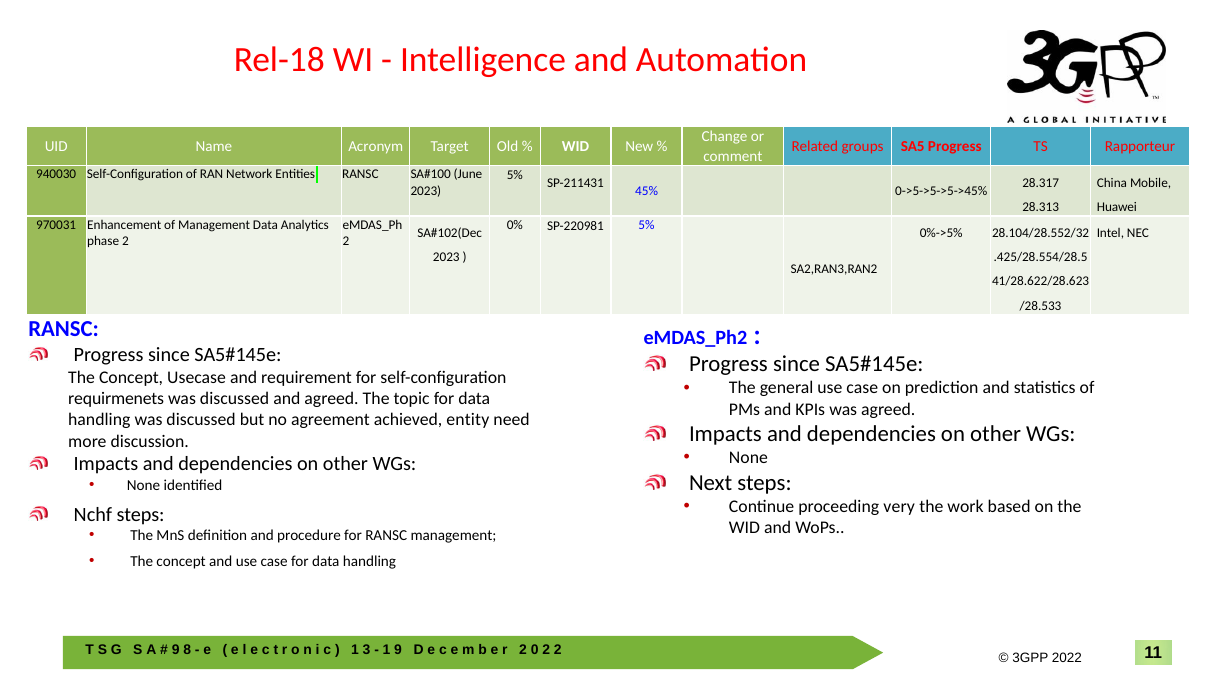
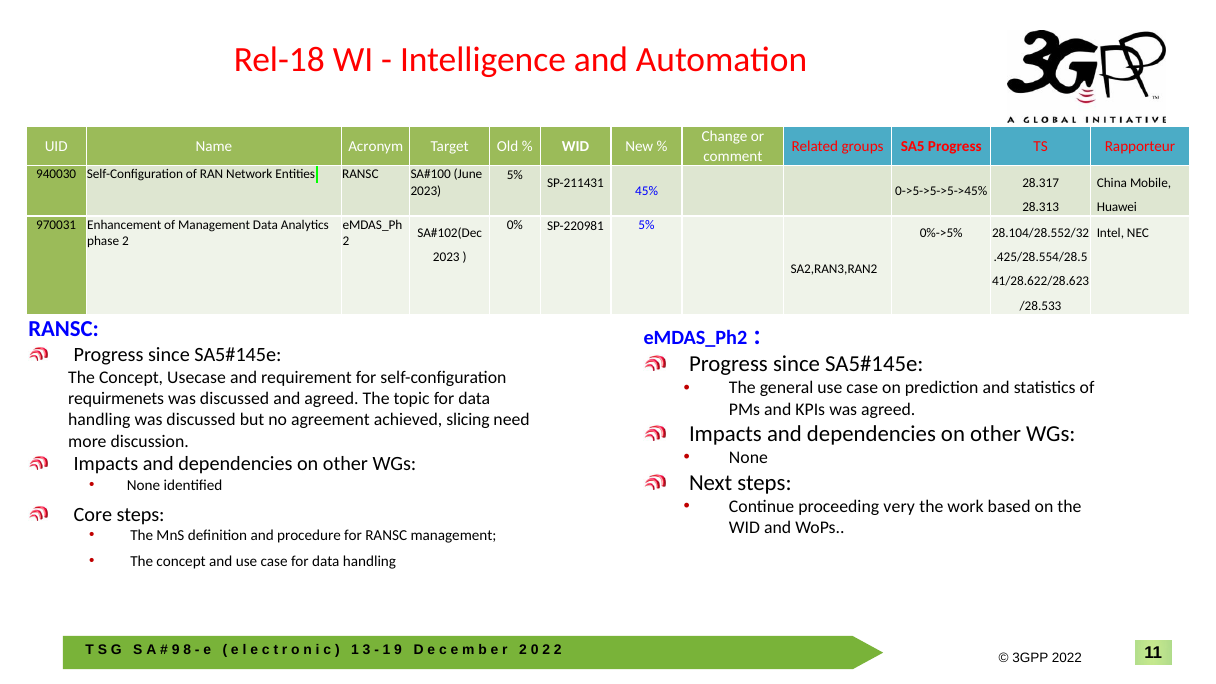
entity: entity -> slicing (468, 420)
Nchf: Nchf -> Core (93, 514)
